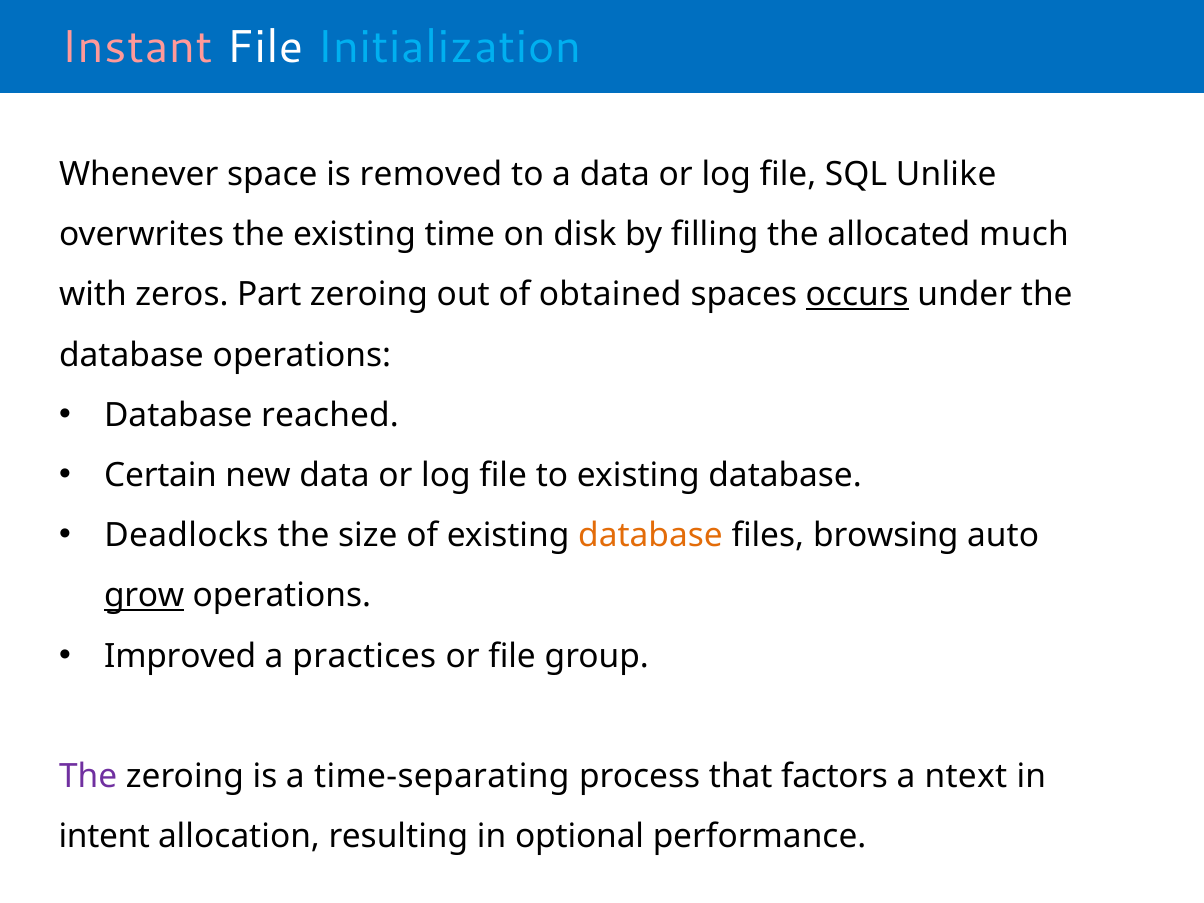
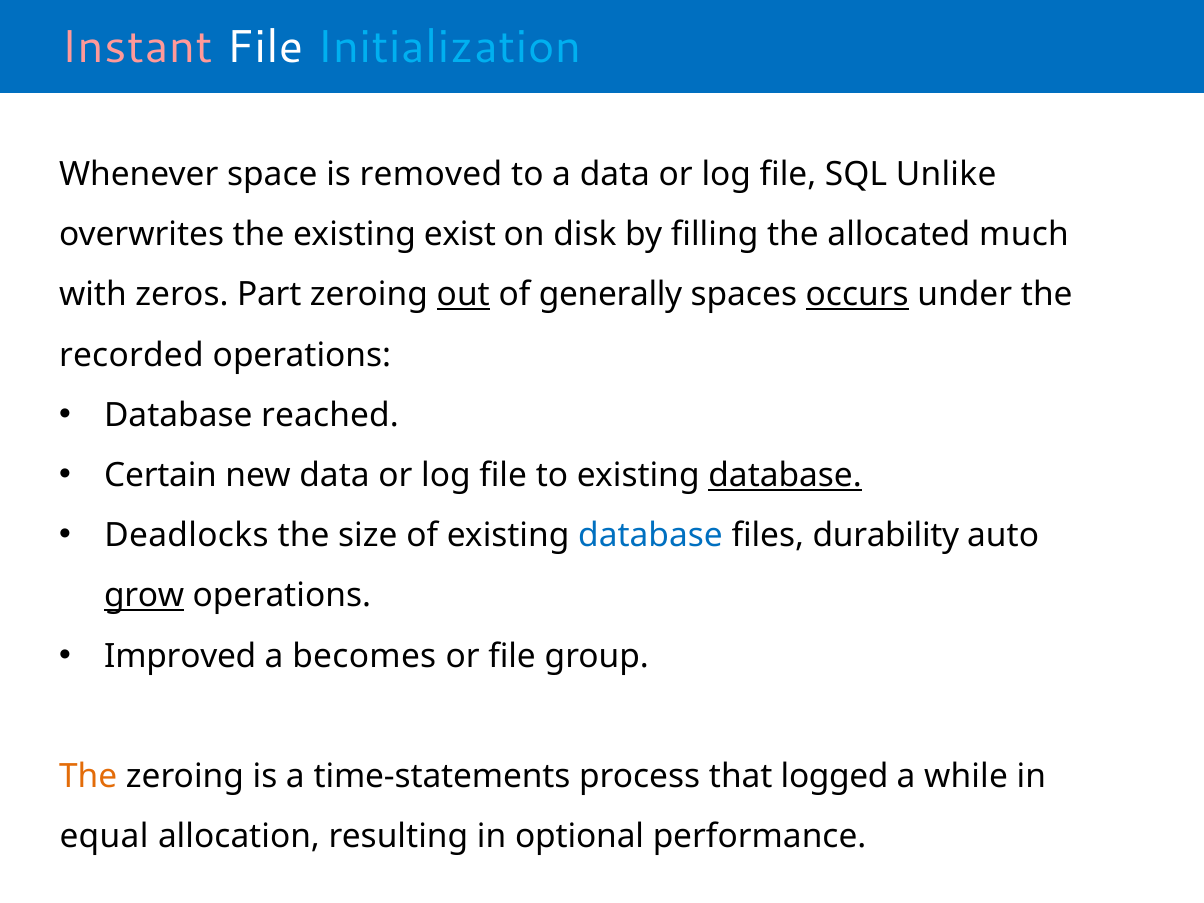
time: time -> exist (460, 235)
out underline: none -> present (463, 295)
obtained: obtained -> generally (611, 295)
database: database -> recorded (131, 355)
database underline: none -> present (785, 475)
database colour: orange -> blue (650, 536)
browsing: browsing -> durability (886, 536)
practices: practices -> becomes (364, 656)
The colour: purple -> orange (88, 776)
time-separating: time-separating -> time-statements (442, 776)
factors: factors -> logged (835, 776)
ntext: ntext -> while (966, 776)
intent: intent -> equal (104, 837)
